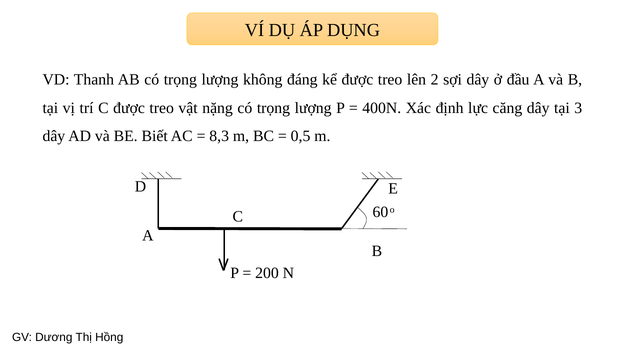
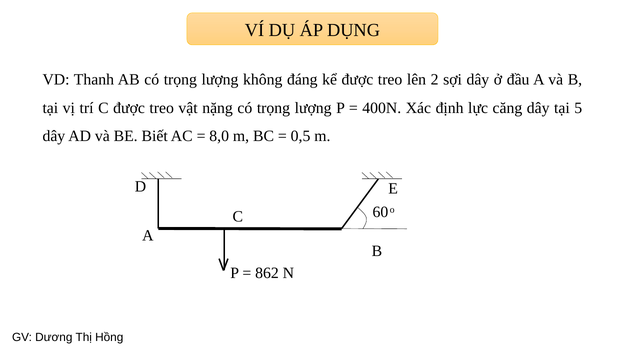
3: 3 -> 5 (578, 108)
8,3: 8,3 -> 8,0 (219, 136)
200: 200 -> 862 (267, 273)
